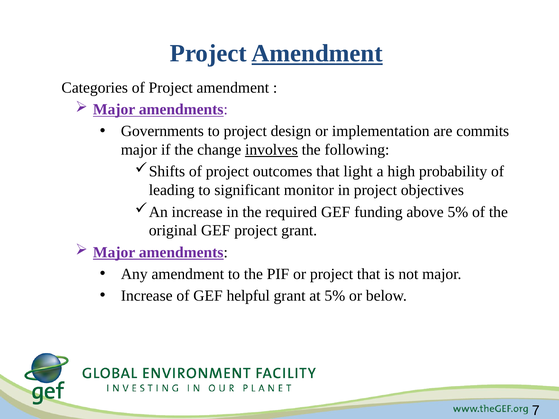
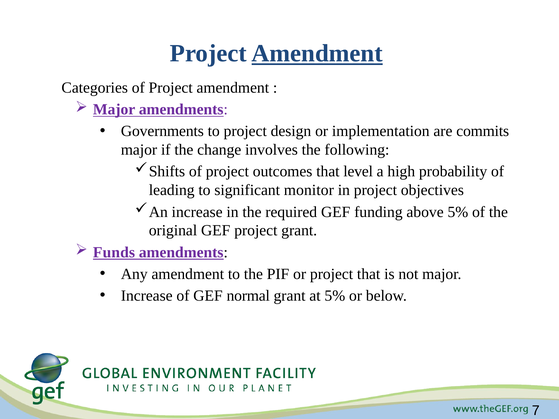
involves underline: present -> none (271, 150)
light: light -> level (358, 172)
Major: Major -> Funds (114, 252)
helpful: helpful -> normal (248, 296)
